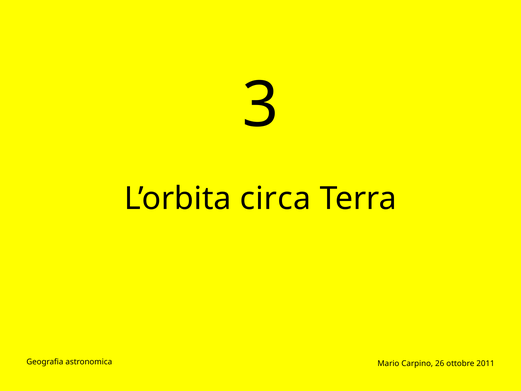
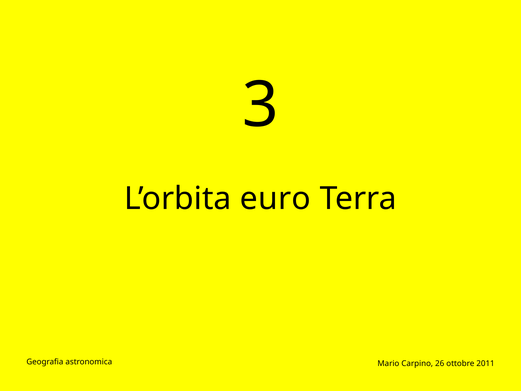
circa: circa -> euro (275, 198)
